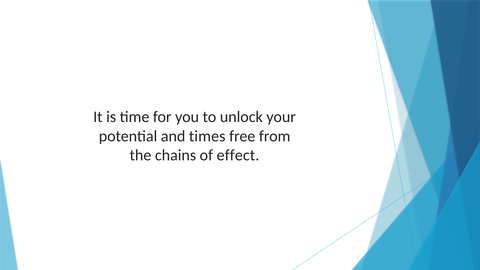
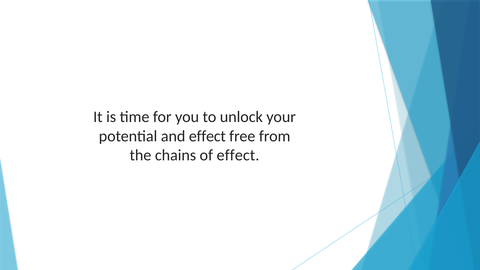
and times: times -> effect (207, 136)
